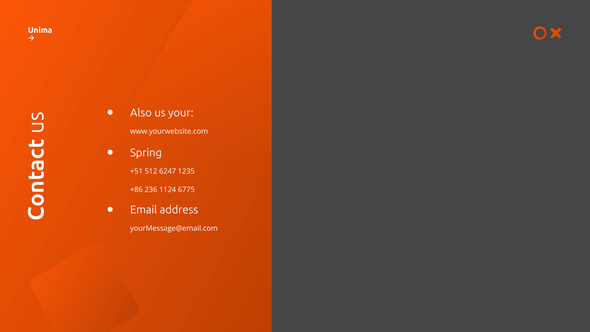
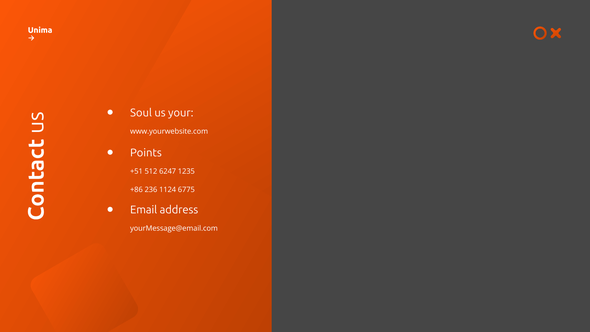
Also: Also -> Soul (141, 113)
Spring: Spring -> Points (146, 153)
